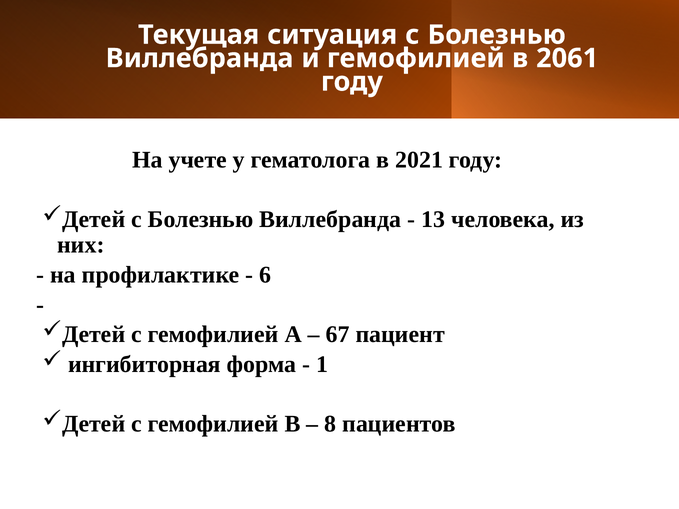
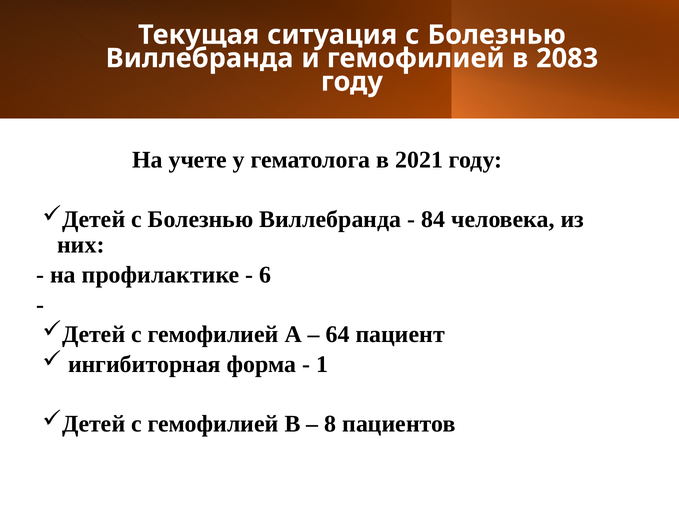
2061: 2061 -> 2083 (567, 58)
13: 13 -> 84 (433, 219)
67: 67 -> 64 (338, 335)
